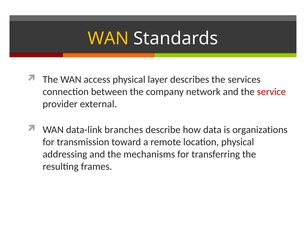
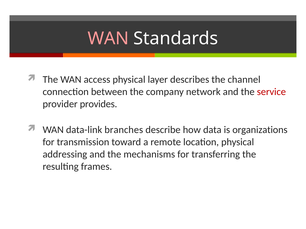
WAN colour: yellow -> pink (108, 39)
services: services -> channel (244, 80)
external: external -> provides (99, 104)
